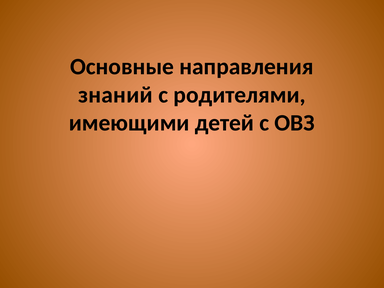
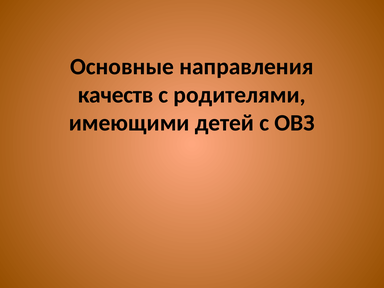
знаний: знаний -> качеств (116, 95)
